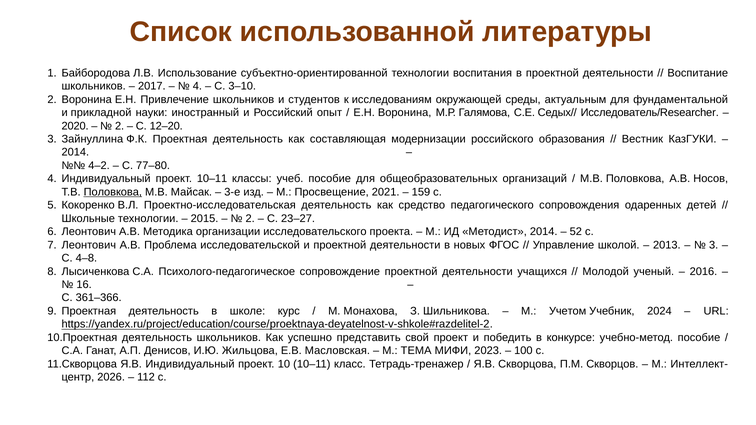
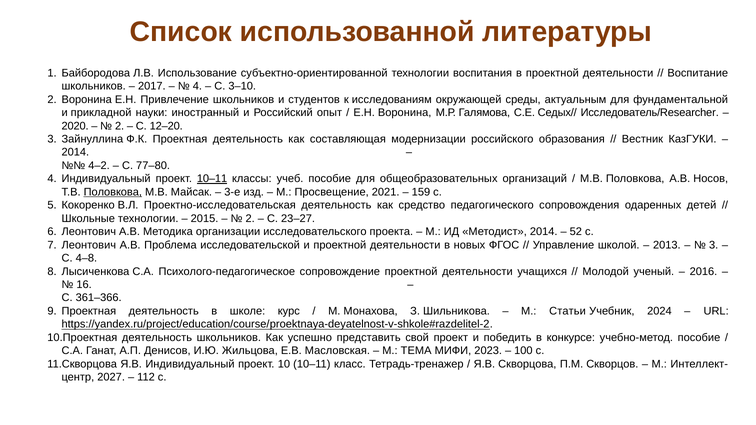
10–11 underline: none -> present (212, 179)
Учетом: Учетом -> Статьи (568, 311)
2026: 2026 -> 2027 (111, 377)
